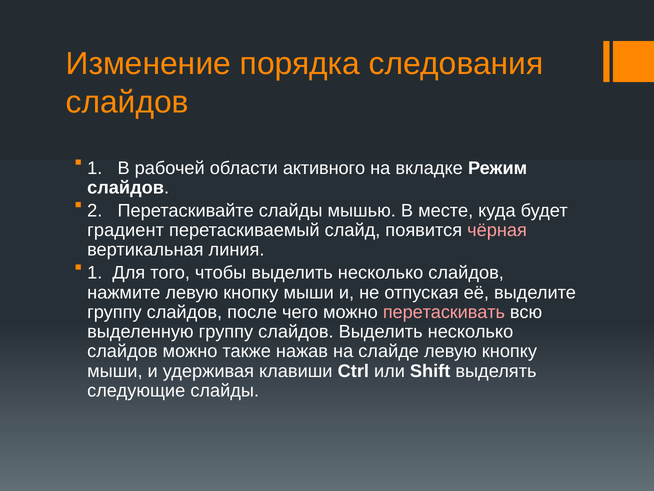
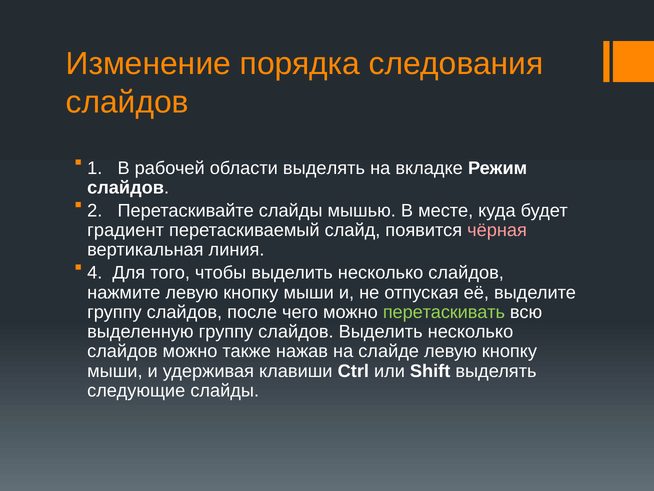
области активного: активного -> выделять (324, 168)
1: 1 -> 4 (95, 273)
перетаскивать colour: pink -> light green (444, 312)
